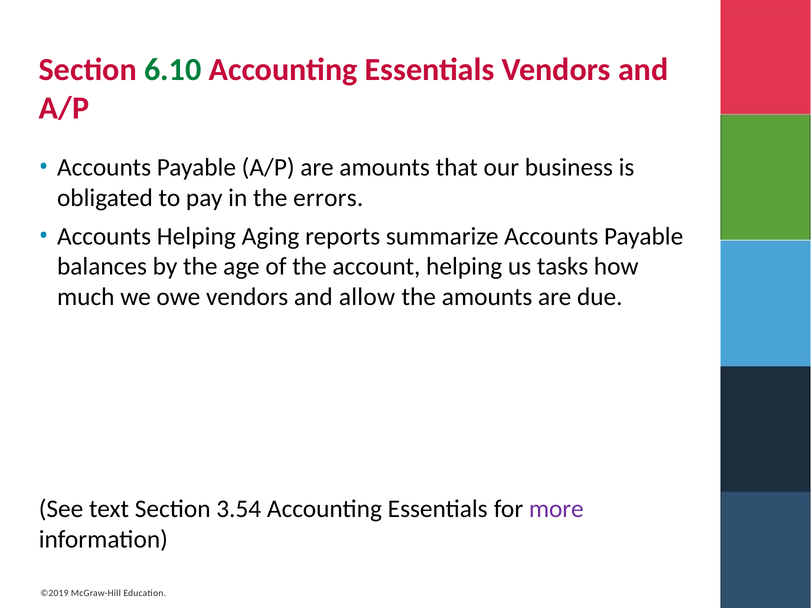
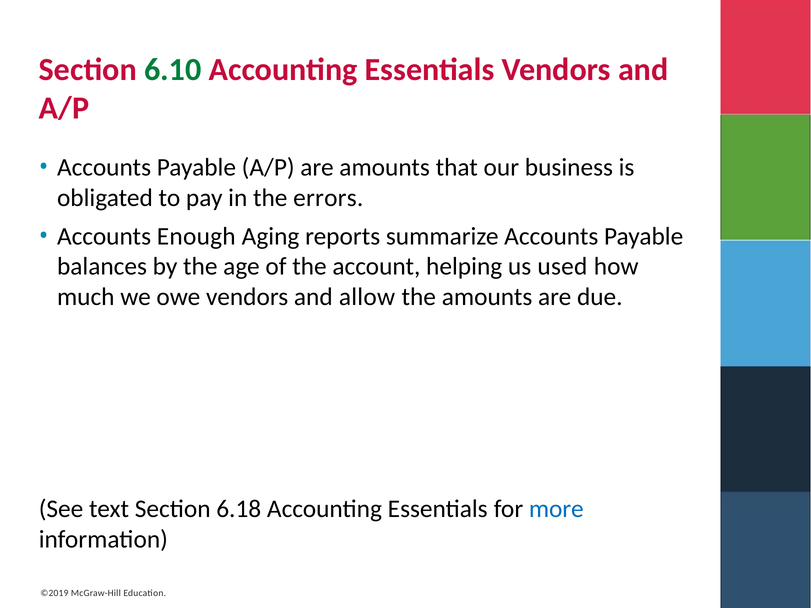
Accounts Helping: Helping -> Enough (196, 236)
tasks: tasks -> used (562, 267)
3.54: 3.54 -> 6.18 (239, 509)
more colour: purple -> blue (556, 509)
